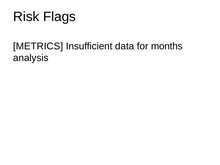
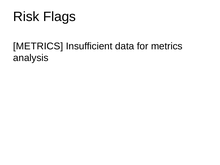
for months: months -> metrics (167, 46)
